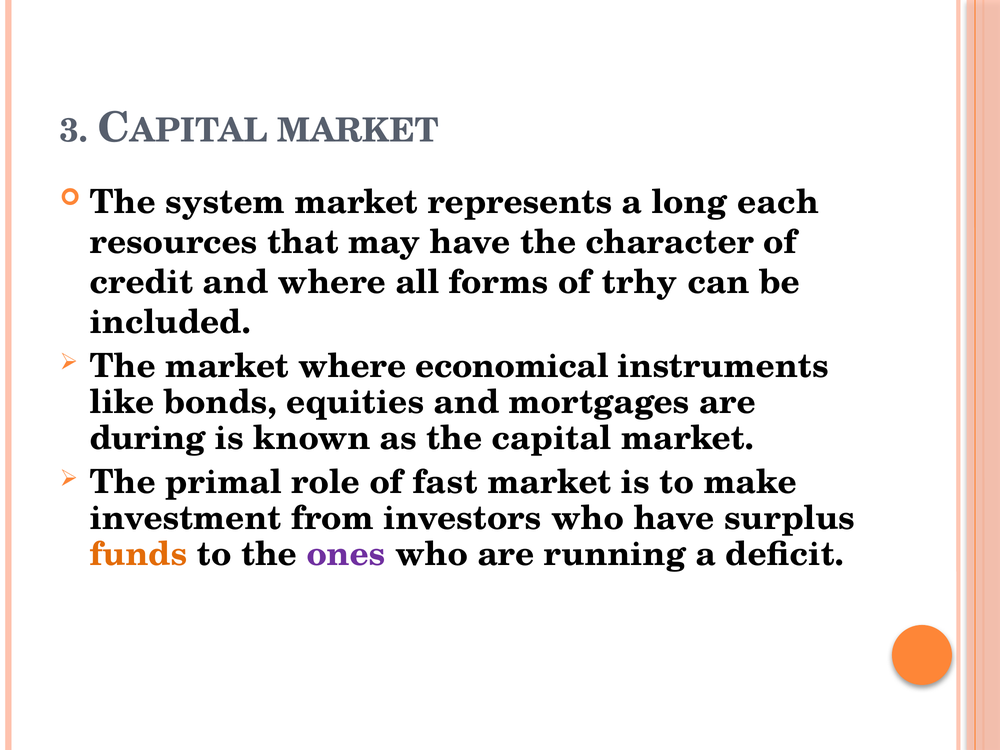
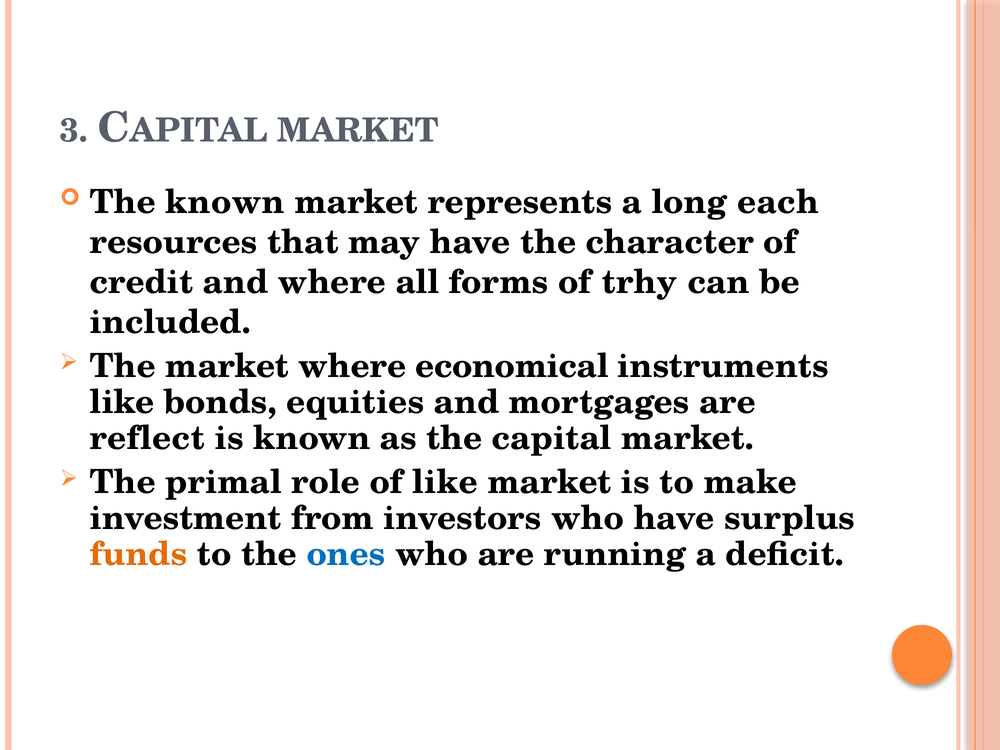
The system: system -> known (225, 202)
during: during -> reflect (147, 438)
of fast: fast -> like (445, 482)
ones colour: purple -> blue (346, 554)
